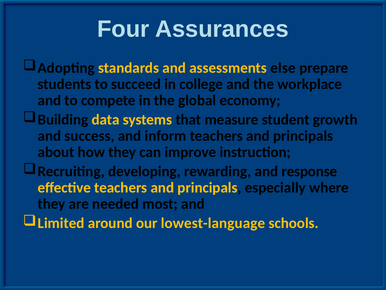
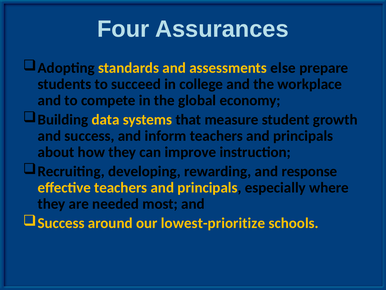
Limited: Limited -> Success (61, 223)
lowest-language: lowest-language -> lowest-prioritize (213, 223)
